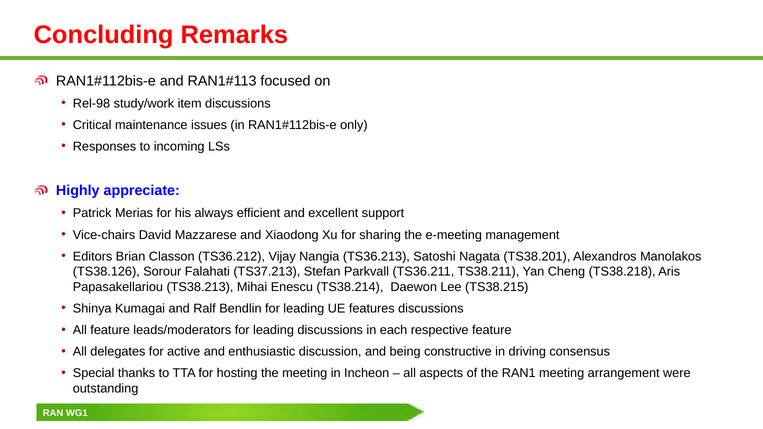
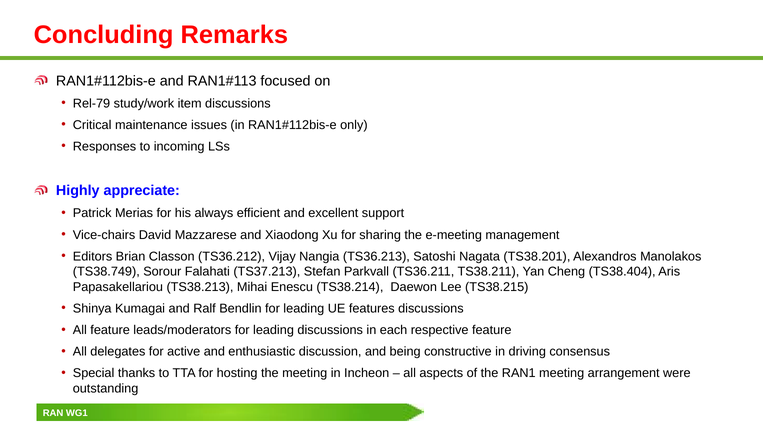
Rel-98: Rel-98 -> Rel-79 (92, 103)
TS38.126: TS38.126 -> TS38.749 (106, 272)
TS38.218: TS38.218 -> TS38.404 (622, 272)
